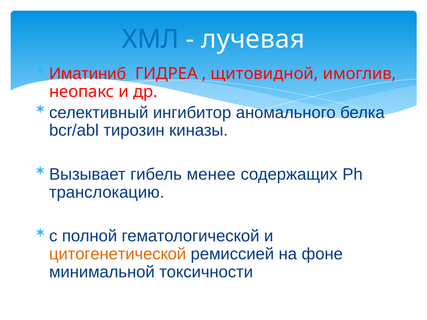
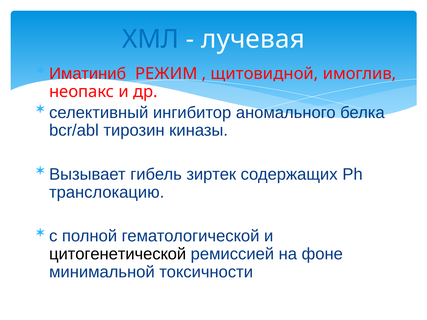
ГИДРЕА: ГИДРЕА -> РЕЖИМ (166, 74)
менее: менее -> зиртек (211, 174)
цитогенетической colour: orange -> black (118, 254)
